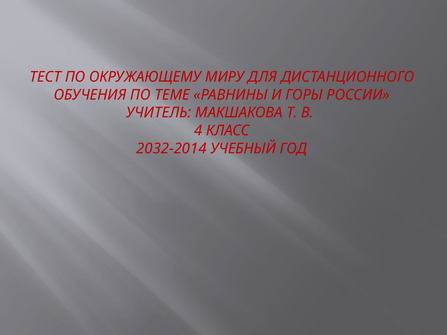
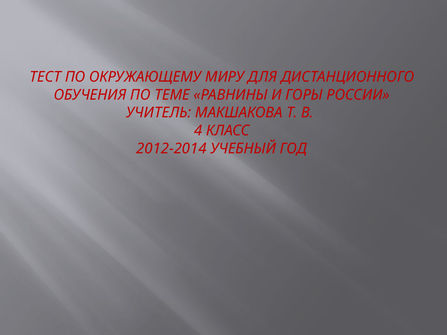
2032-2014: 2032-2014 -> 2012-2014 (171, 149)
